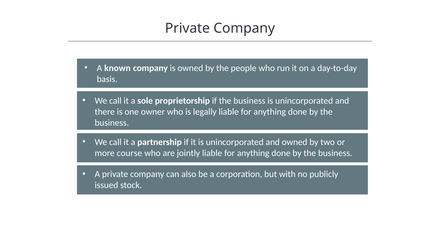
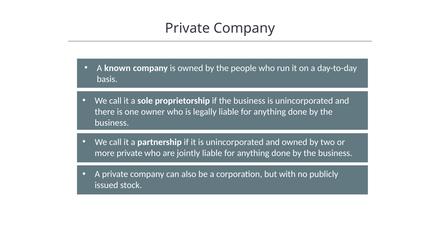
more course: course -> private (130, 153)
